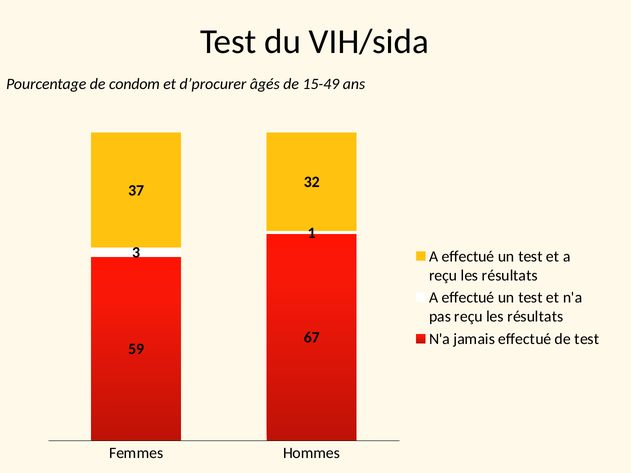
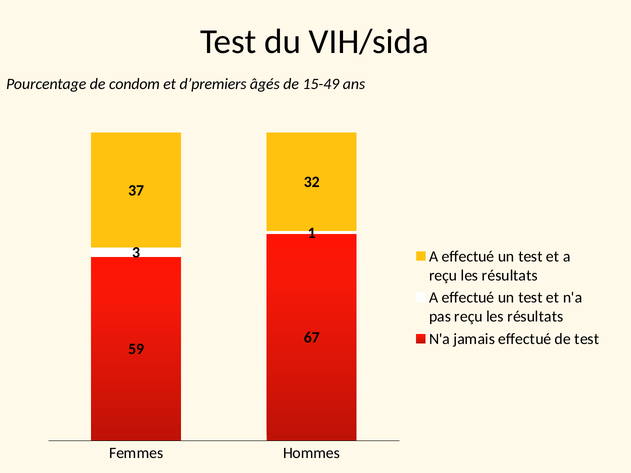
d’procurer: d’procurer -> d’premiers (213, 84)
